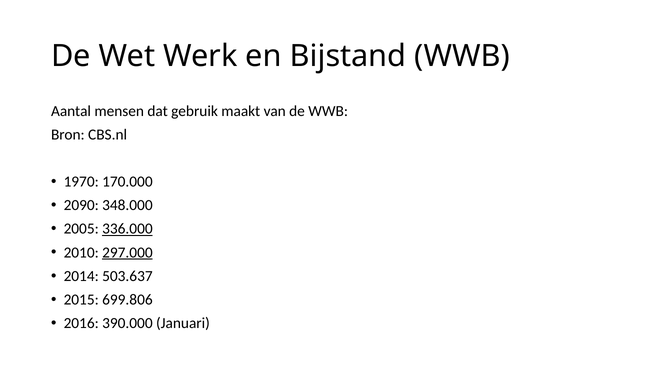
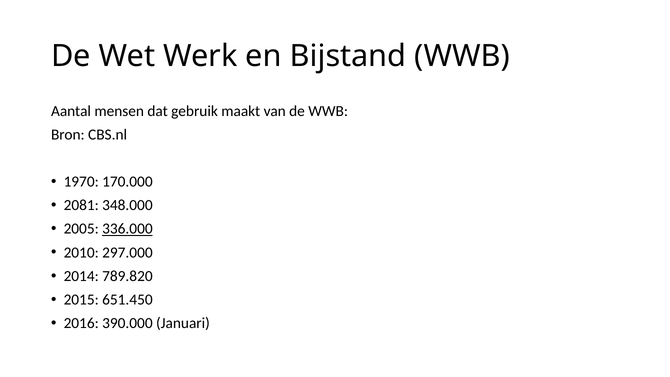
2090: 2090 -> 2081 (81, 205)
297.000 underline: present -> none (127, 252)
503.637: 503.637 -> 789.820 (127, 276)
699.806: 699.806 -> 651.450 (127, 299)
